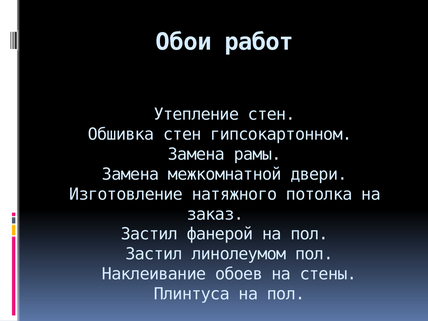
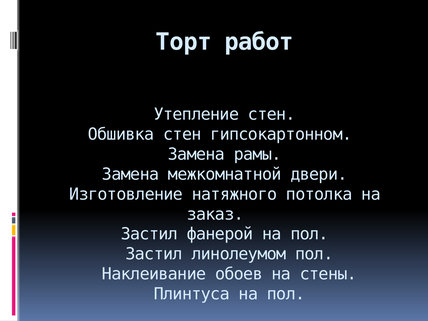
Обои: Обои -> Торт (184, 42)
